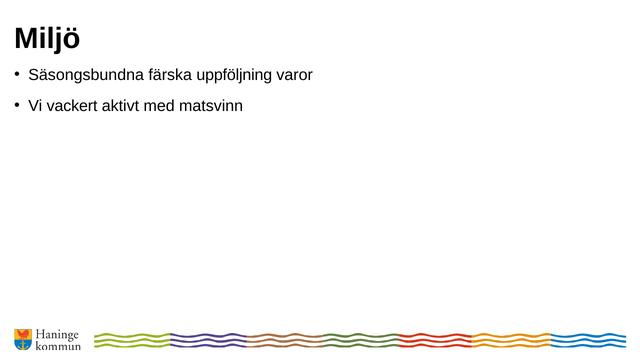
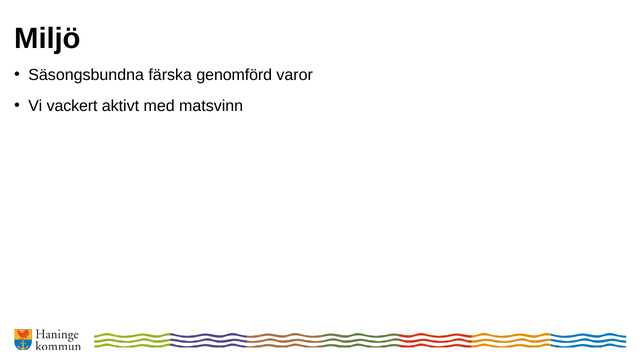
uppföljning: uppföljning -> genomförd (234, 75)
